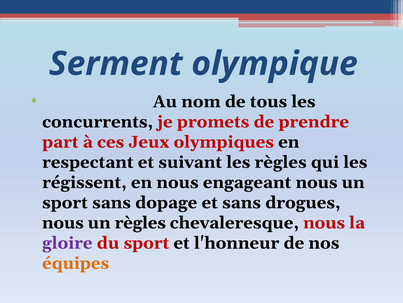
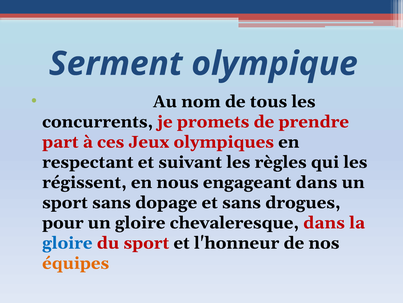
engageant nous: nous -> dans (316, 182)
nous: nous -> pour (63, 222)
un règles: règles -> gloire (140, 222)
chevaleresque nous: nous -> dans (324, 222)
gloire colour: purple -> blue (67, 242)
